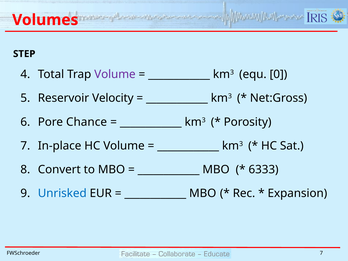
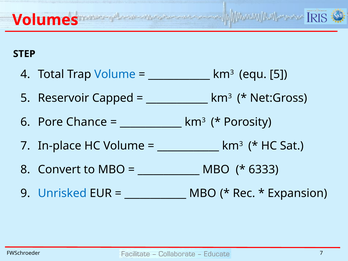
Volume colour: purple -> blue (115, 74)
equ 0: 0 -> 5 (278, 74)
Velocity: Velocity -> Capped (113, 98)
